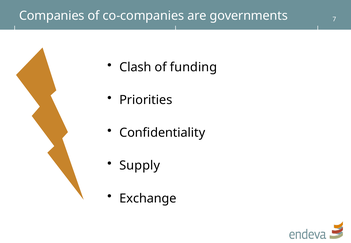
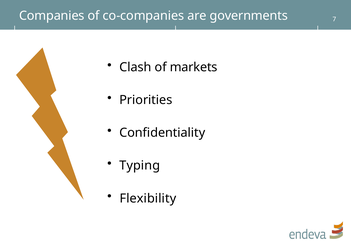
funding: funding -> markets (194, 67)
Supply: Supply -> Typing (140, 166)
Exchange: Exchange -> Flexibility (148, 198)
